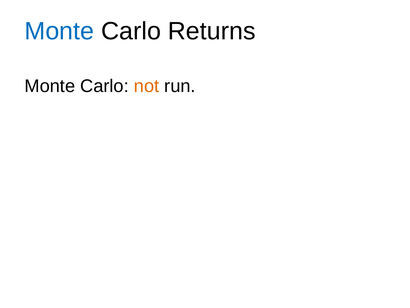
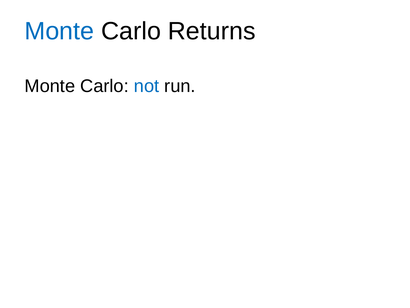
not colour: orange -> blue (147, 86)
